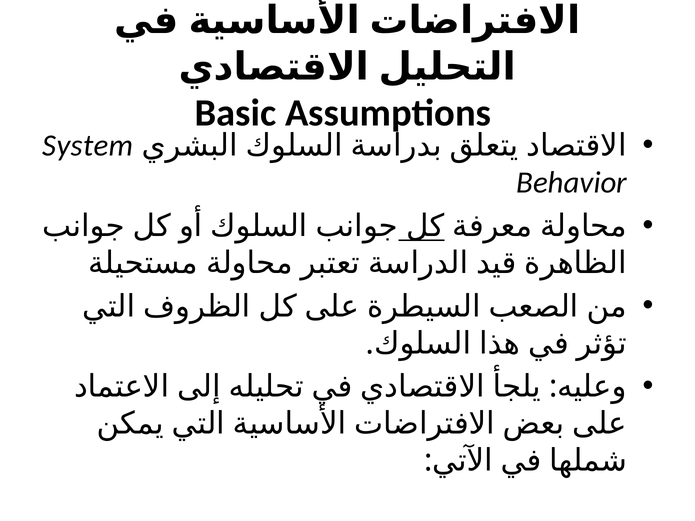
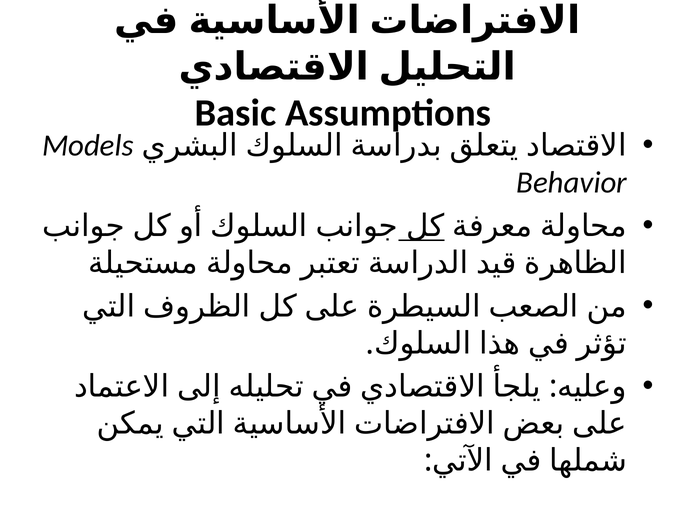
System: System -> Models (88, 146)
